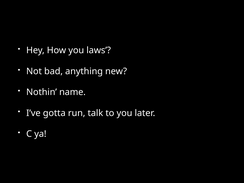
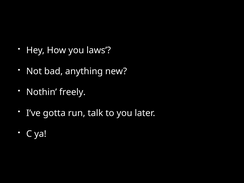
name: name -> freely (72, 92)
